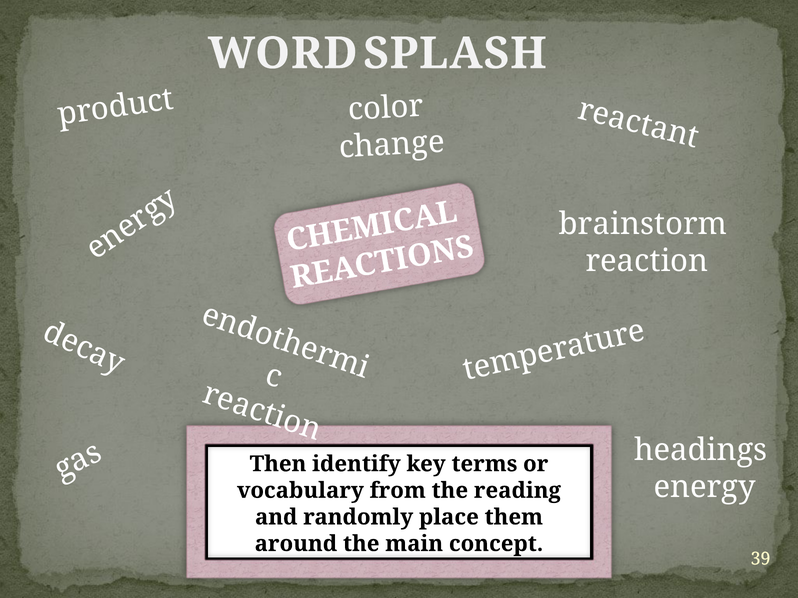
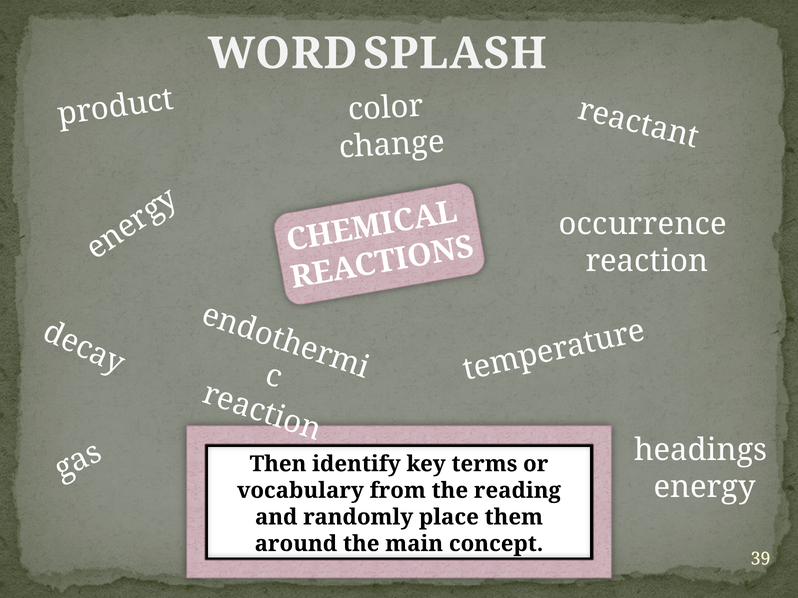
brainstorm: brainstorm -> occurrence (643, 224)
